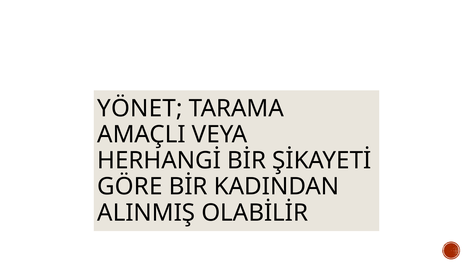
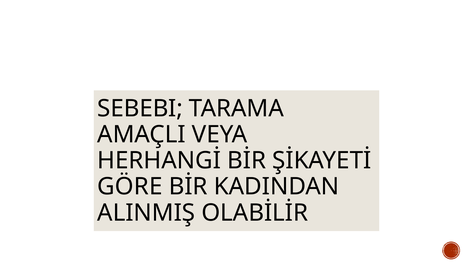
YÖNET: YÖNET -> SEBEBI (140, 108)
